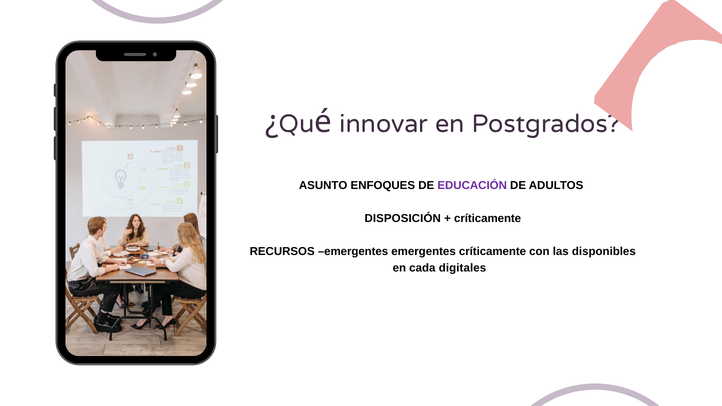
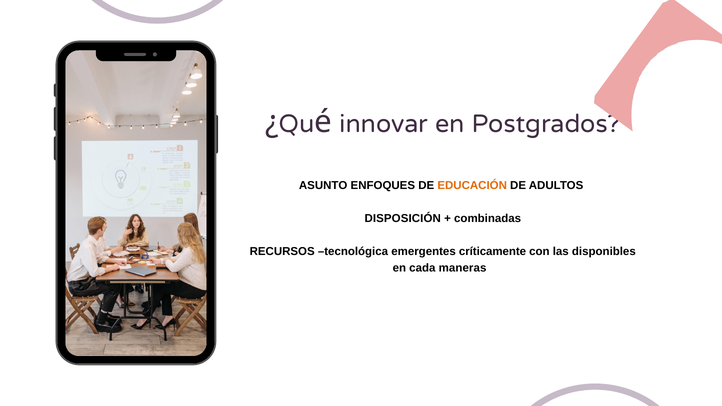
EDUCACIÓN colour: purple -> orange (472, 185)
críticamente: críticamente -> combinadas (488, 218)
RECURSOS emergentes: emergentes -> tecnológica (353, 251)
digitales: digitales -> maneras (463, 268)
